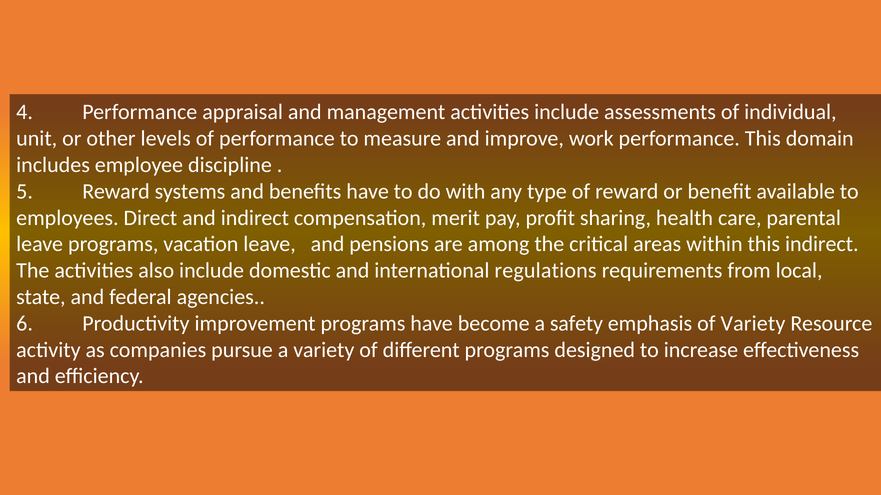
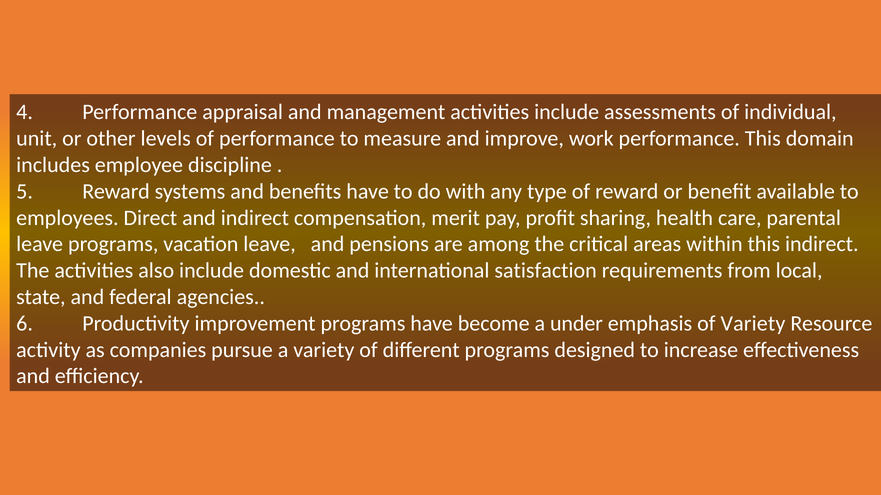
regulations: regulations -> satisfaction (546, 271)
safety: safety -> under (576, 324)
